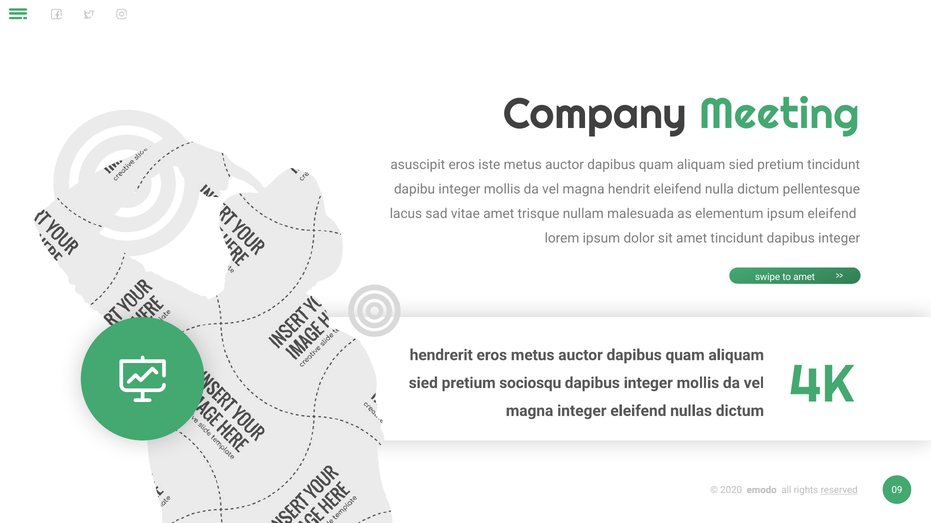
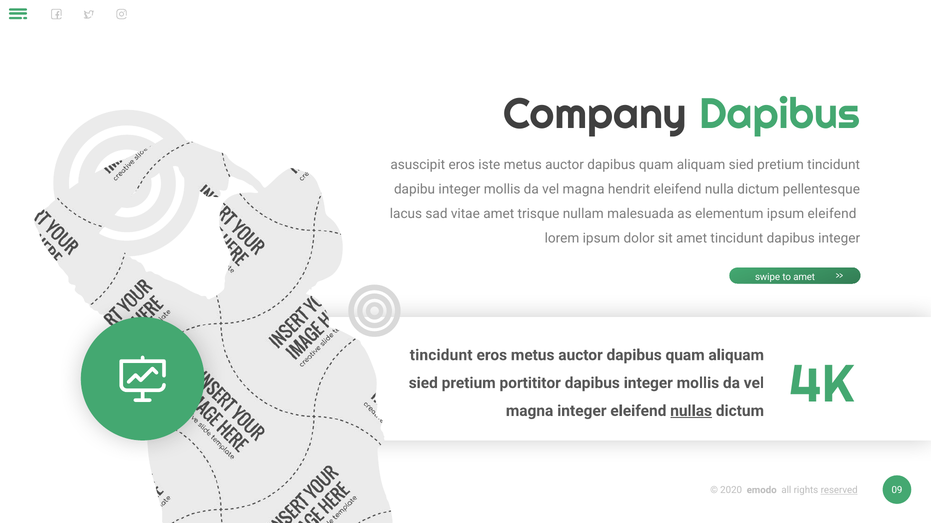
Company Meeting: Meeting -> Dapibus (780, 115)
hendrerit: hendrerit -> tincidunt (441, 355)
sociosqu: sociosqu -> portititor (530, 383)
nullas underline: none -> present (691, 411)
